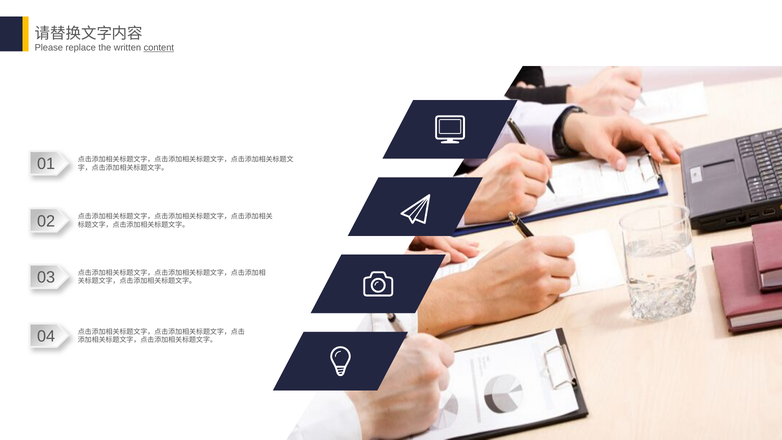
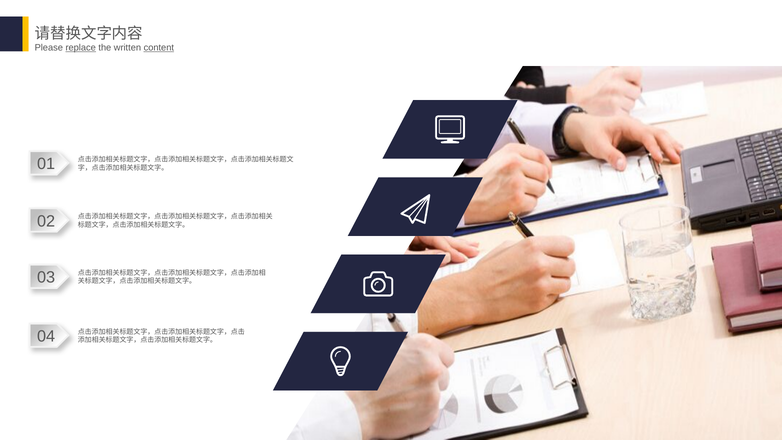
replace underline: none -> present (81, 48)
